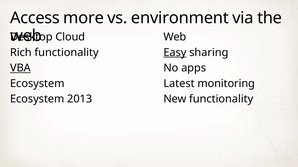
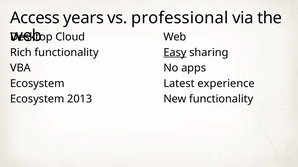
more: more -> years (84, 18)
environment: environment -> professional (180, 18)
VBA underline: present -> none (20, 68)
monitoring: monitoring -> experience (226, 84)
